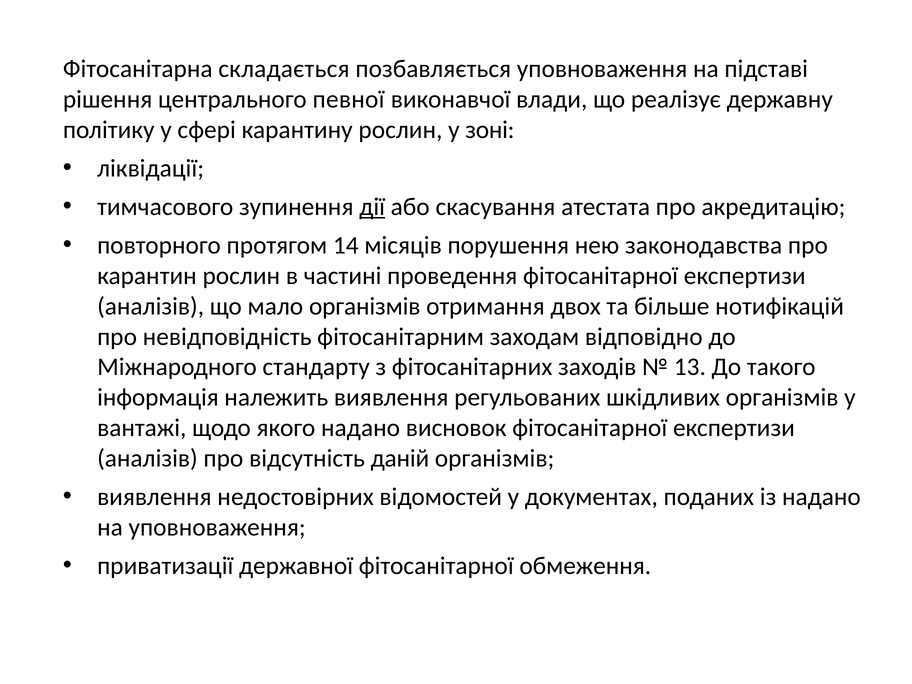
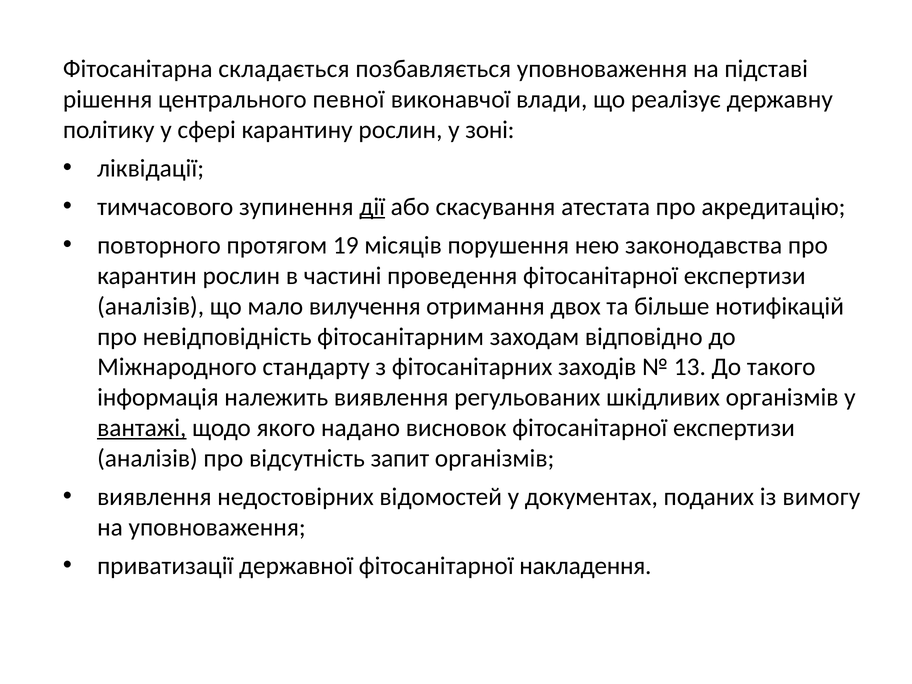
14: 14 -> 19 (346, 245)
мало організмів: організмів -> вилучення (365, 306)
вантажі underline: none -> present (142, 428)
даній: даній -> запит (400, 458)
із надано: надано -> вимогу (821, 497)
обмеження: обмеження -> накладення (585, 566)
